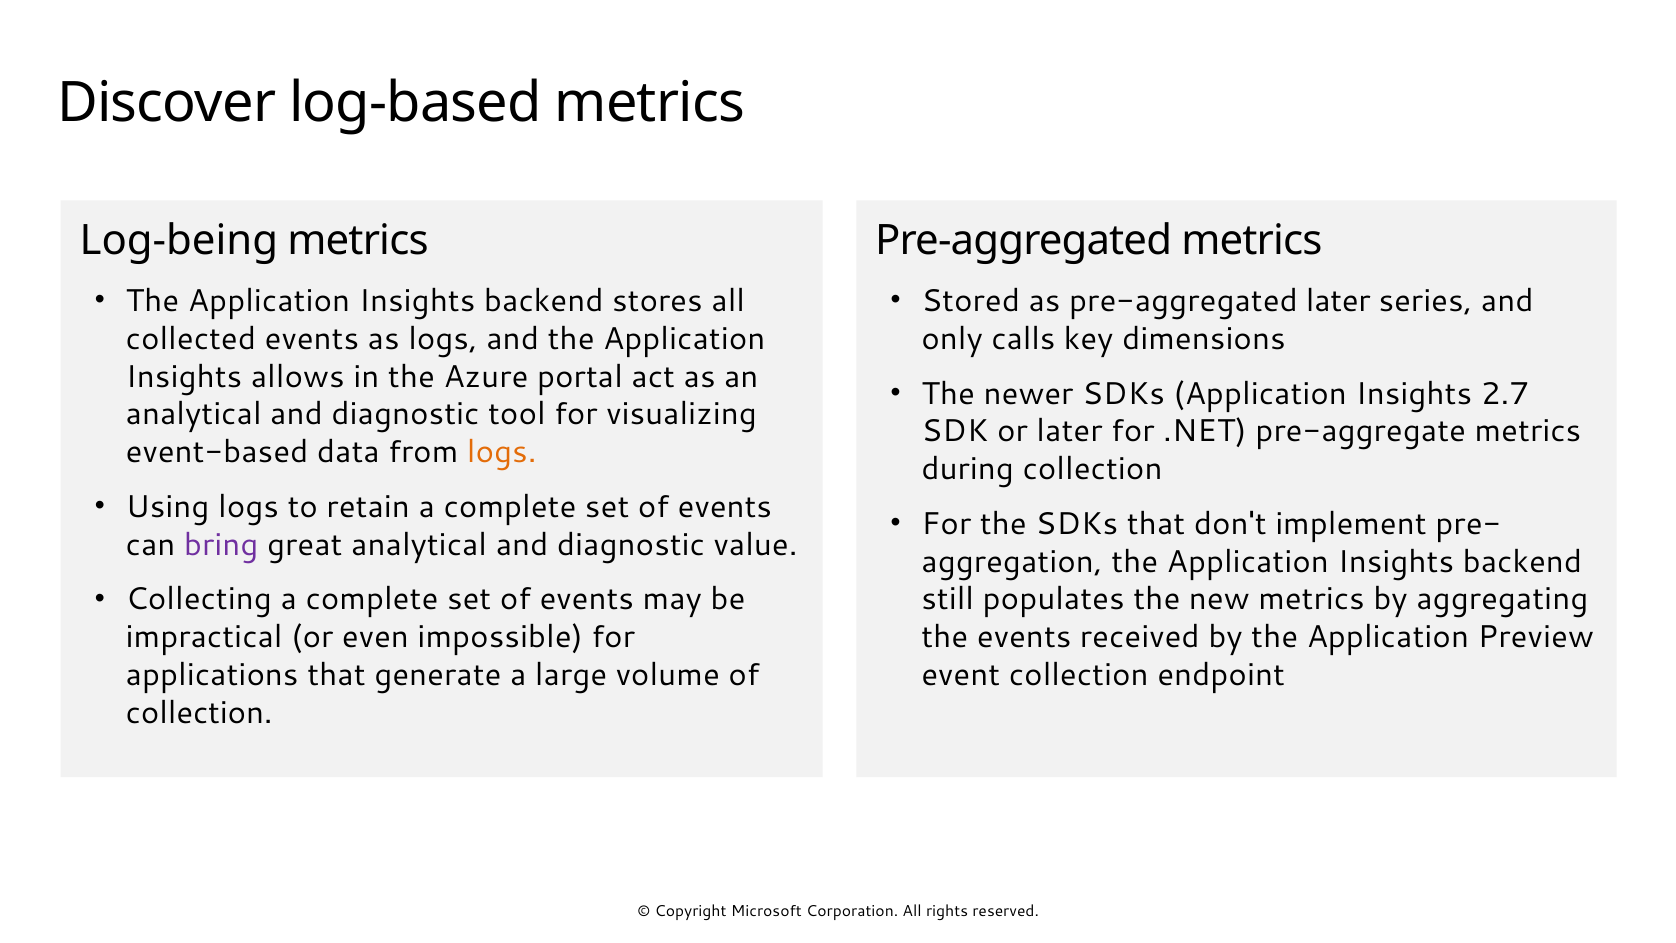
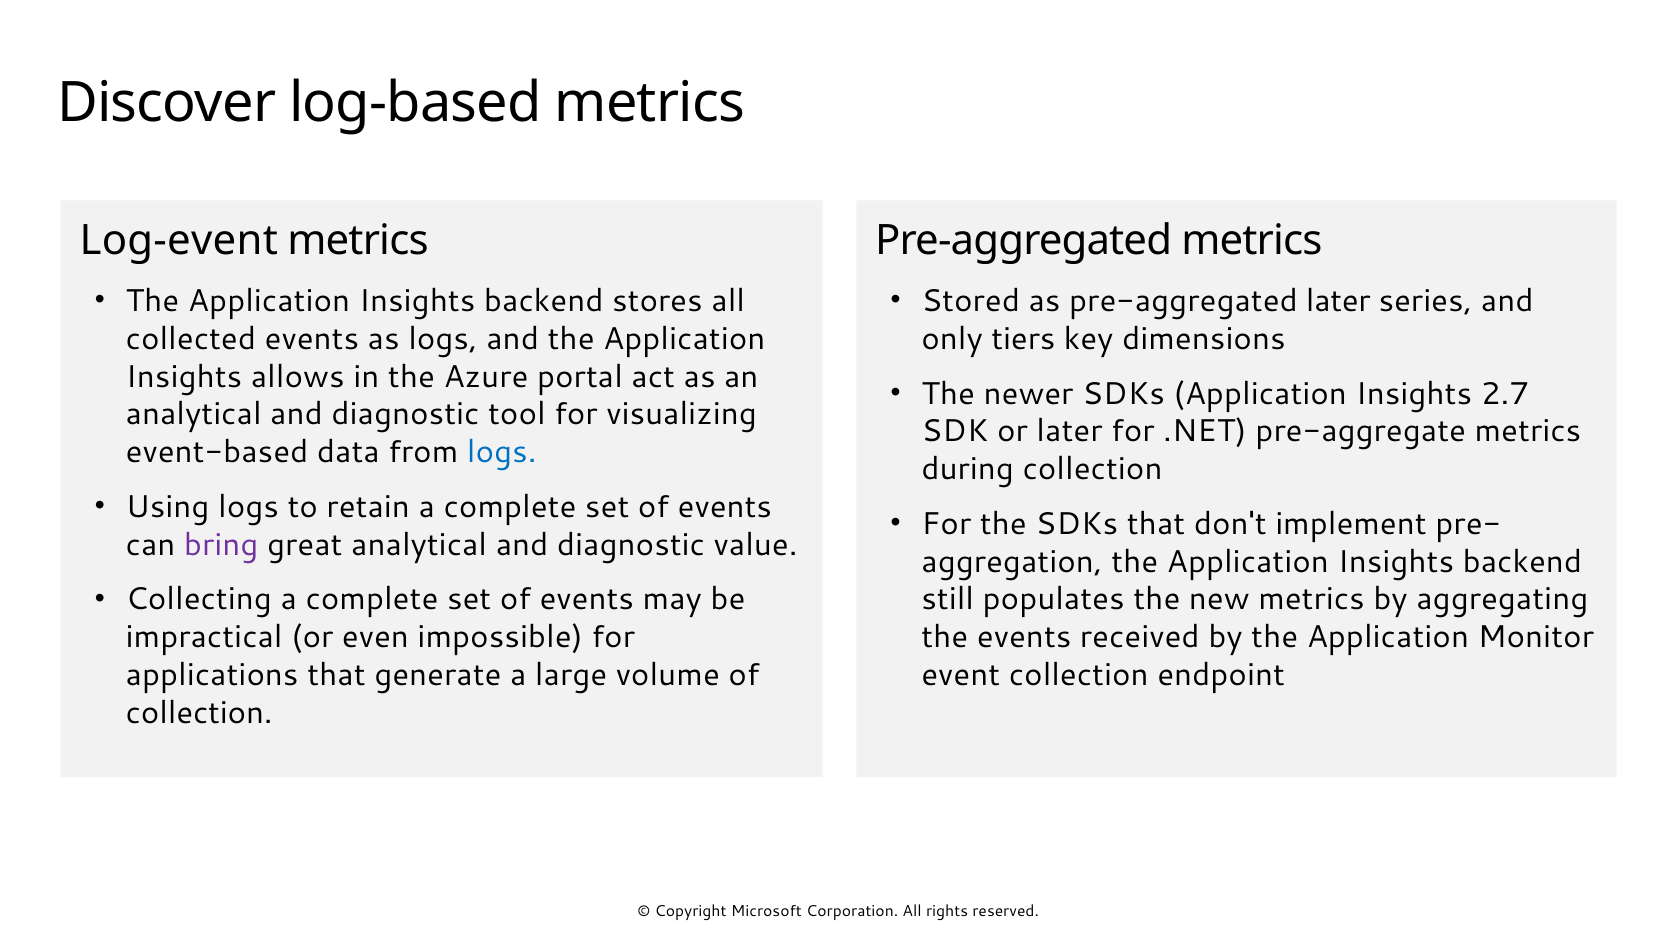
Log-being: Log-being -> Log-event (179, 241)
calls: calls -> tiers (1023, 339)
logs colour: orange -> blue (502, 452)
Preview: Preview -> Monitor (1536, 637)
